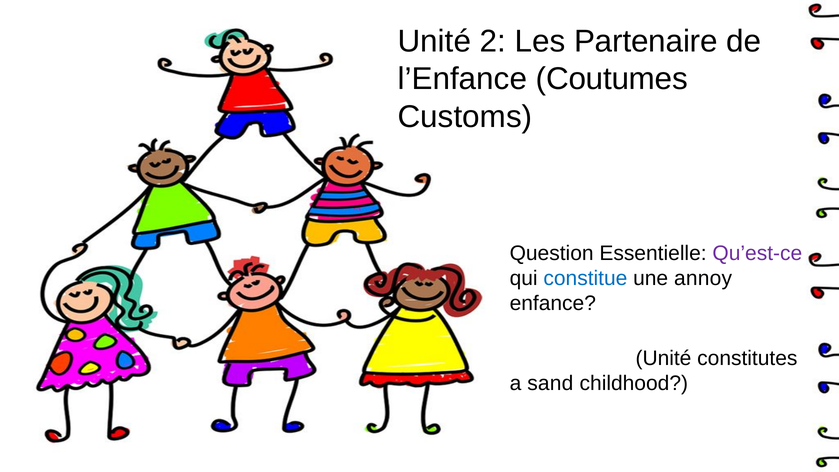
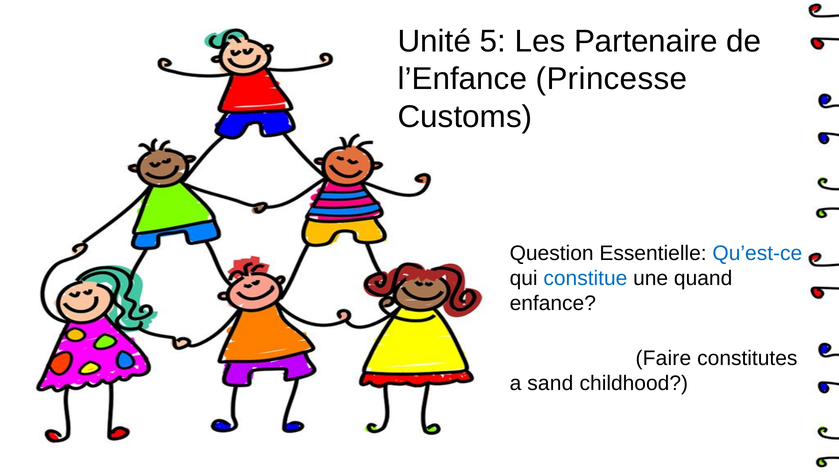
2: 2 -> 5 (493, 41)
Coutumes: Coutumes -> Princesse (612, 79)
Qu’est-ce colour: purple -> blue (757, 253)
annoy: annoy -> quand (703, 278)
Unité: Unité -> Faire (663, 358)
